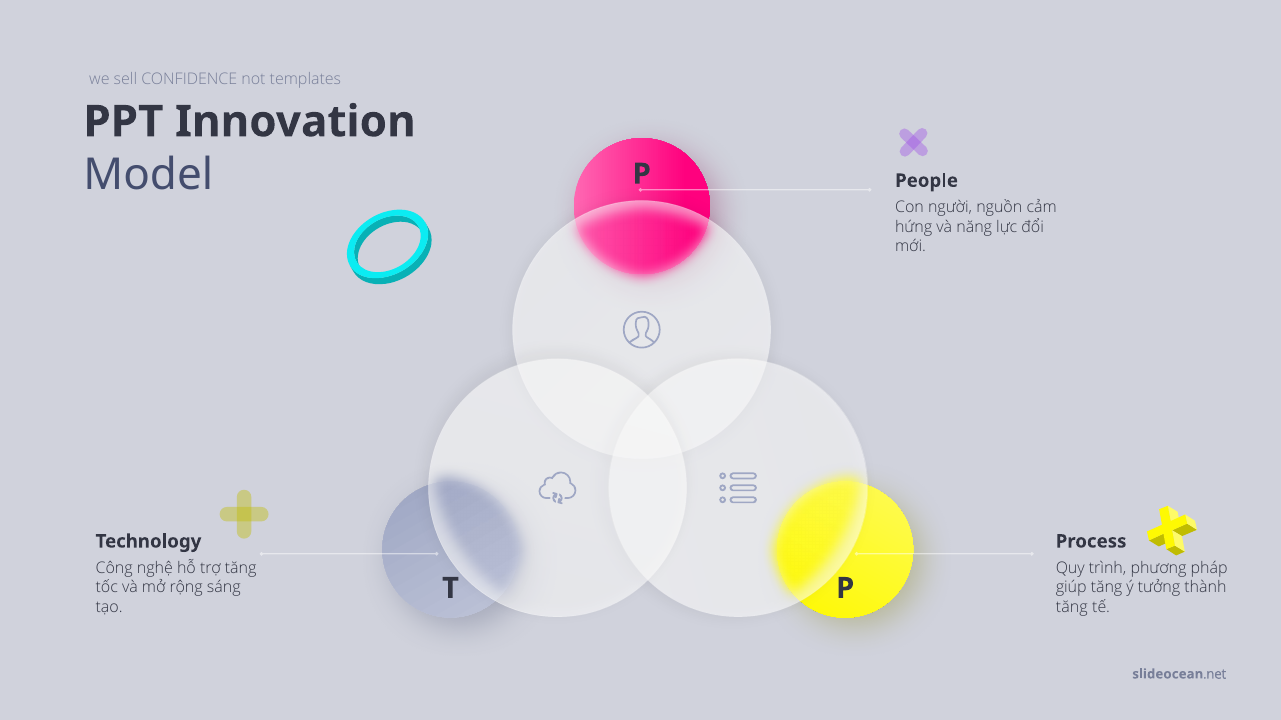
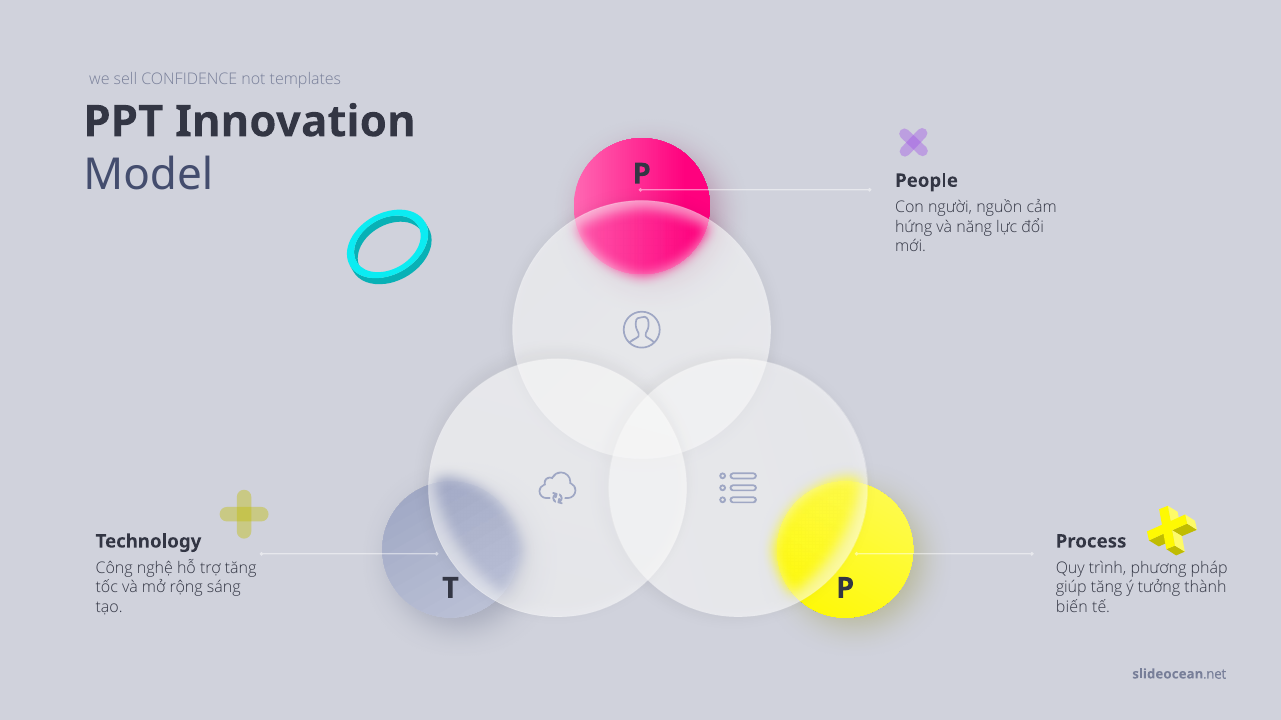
tăng: tăng -> biến (1072, 607)
